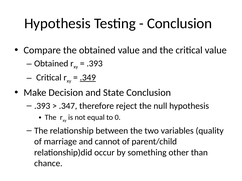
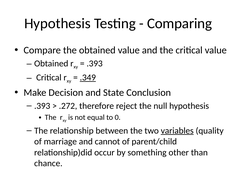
Conclusion: Conclusion -> Comparing (180, 23)
.347: .347 -> .272 (68, 106)
variables underline: none -> present (177, 131)
